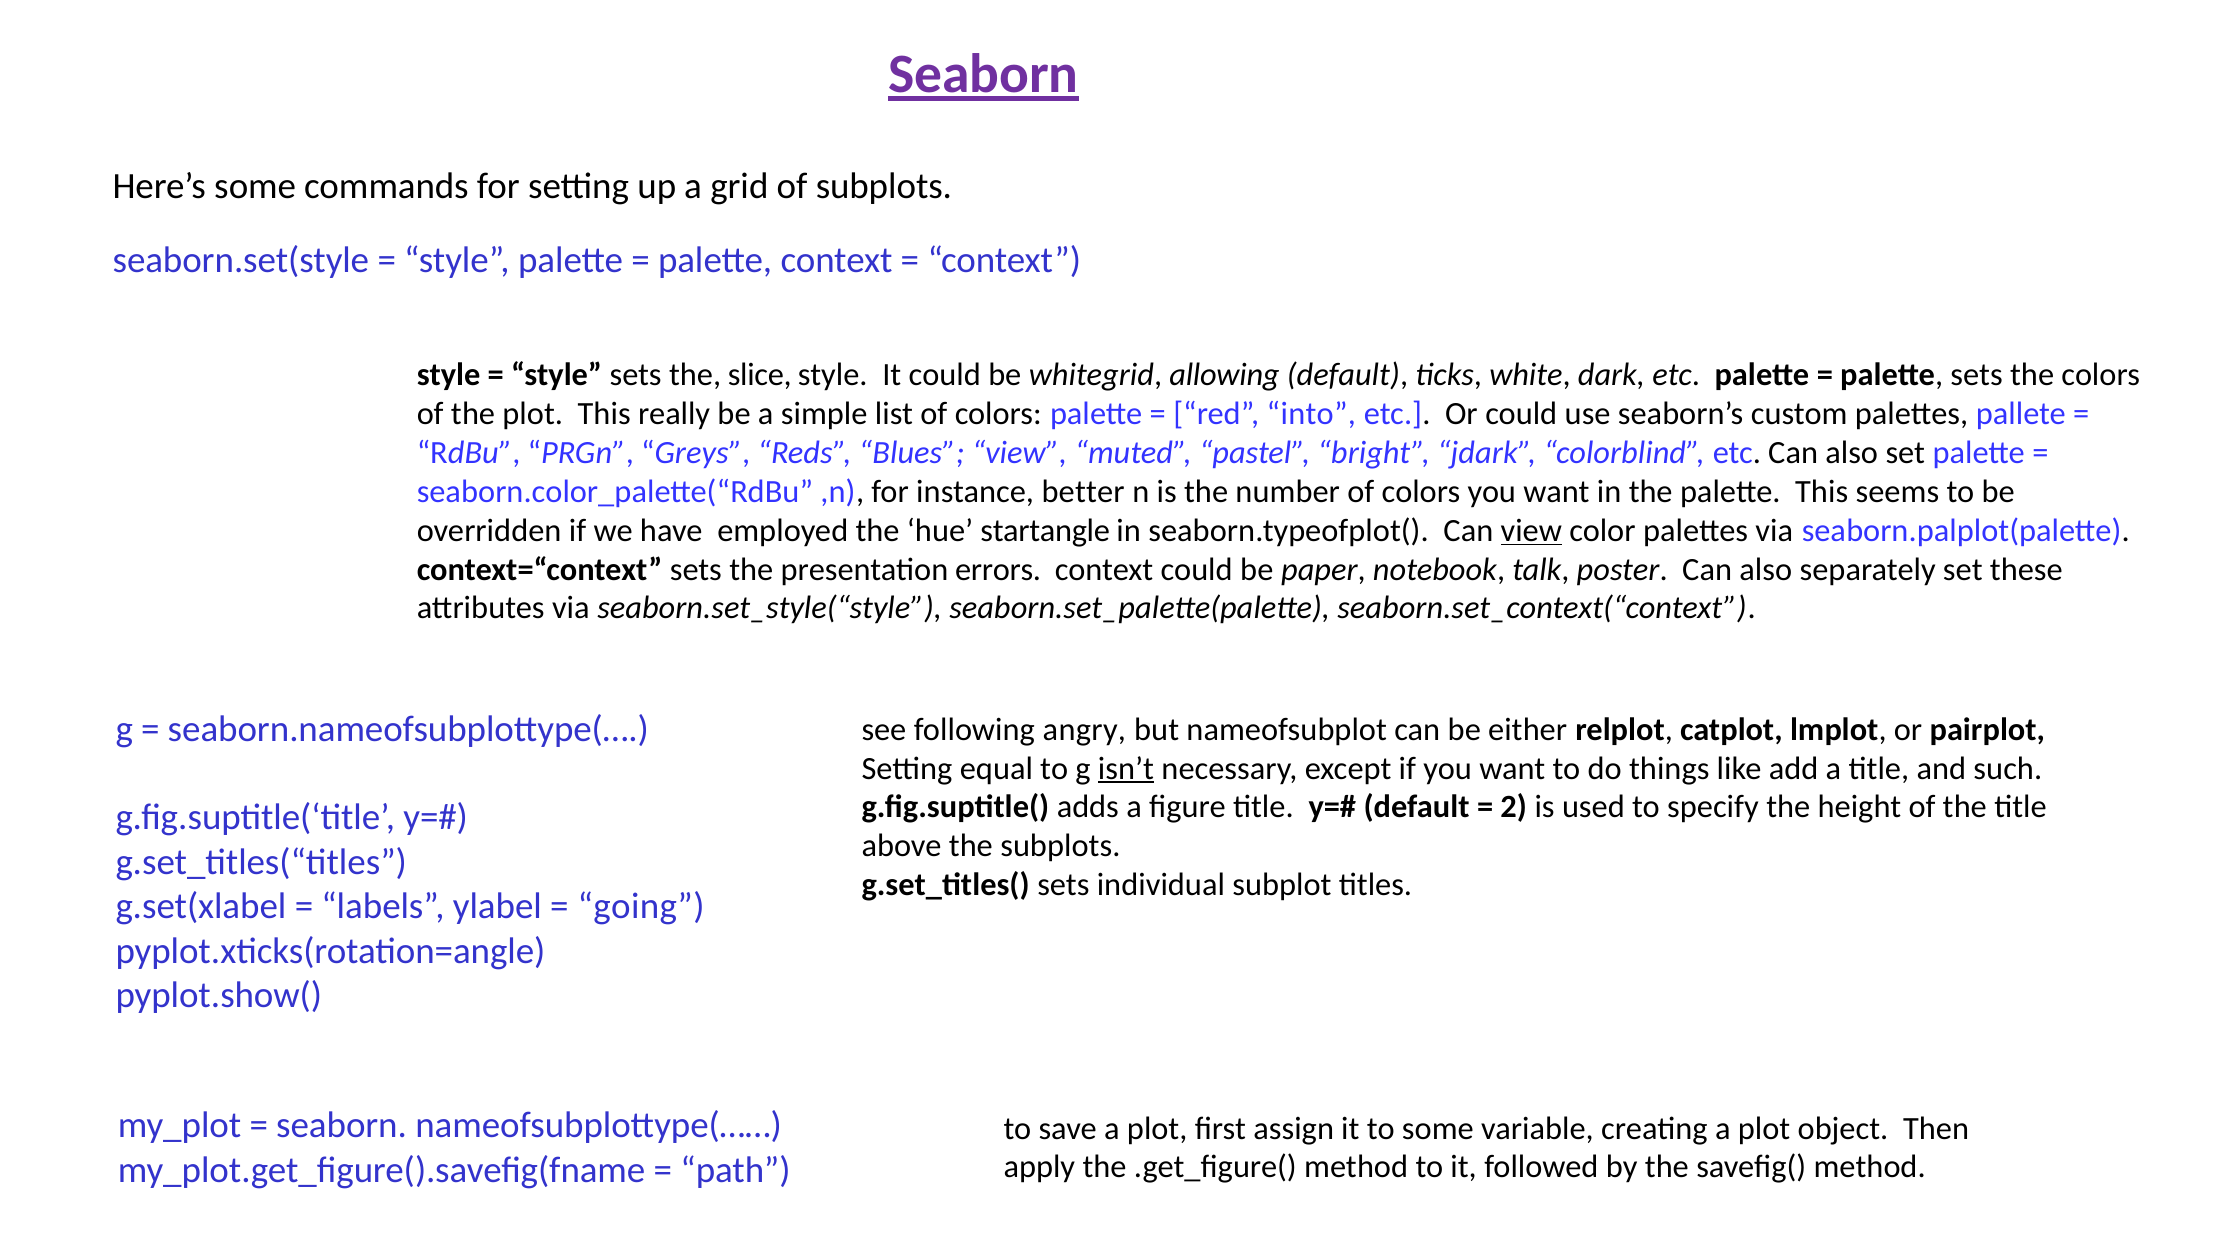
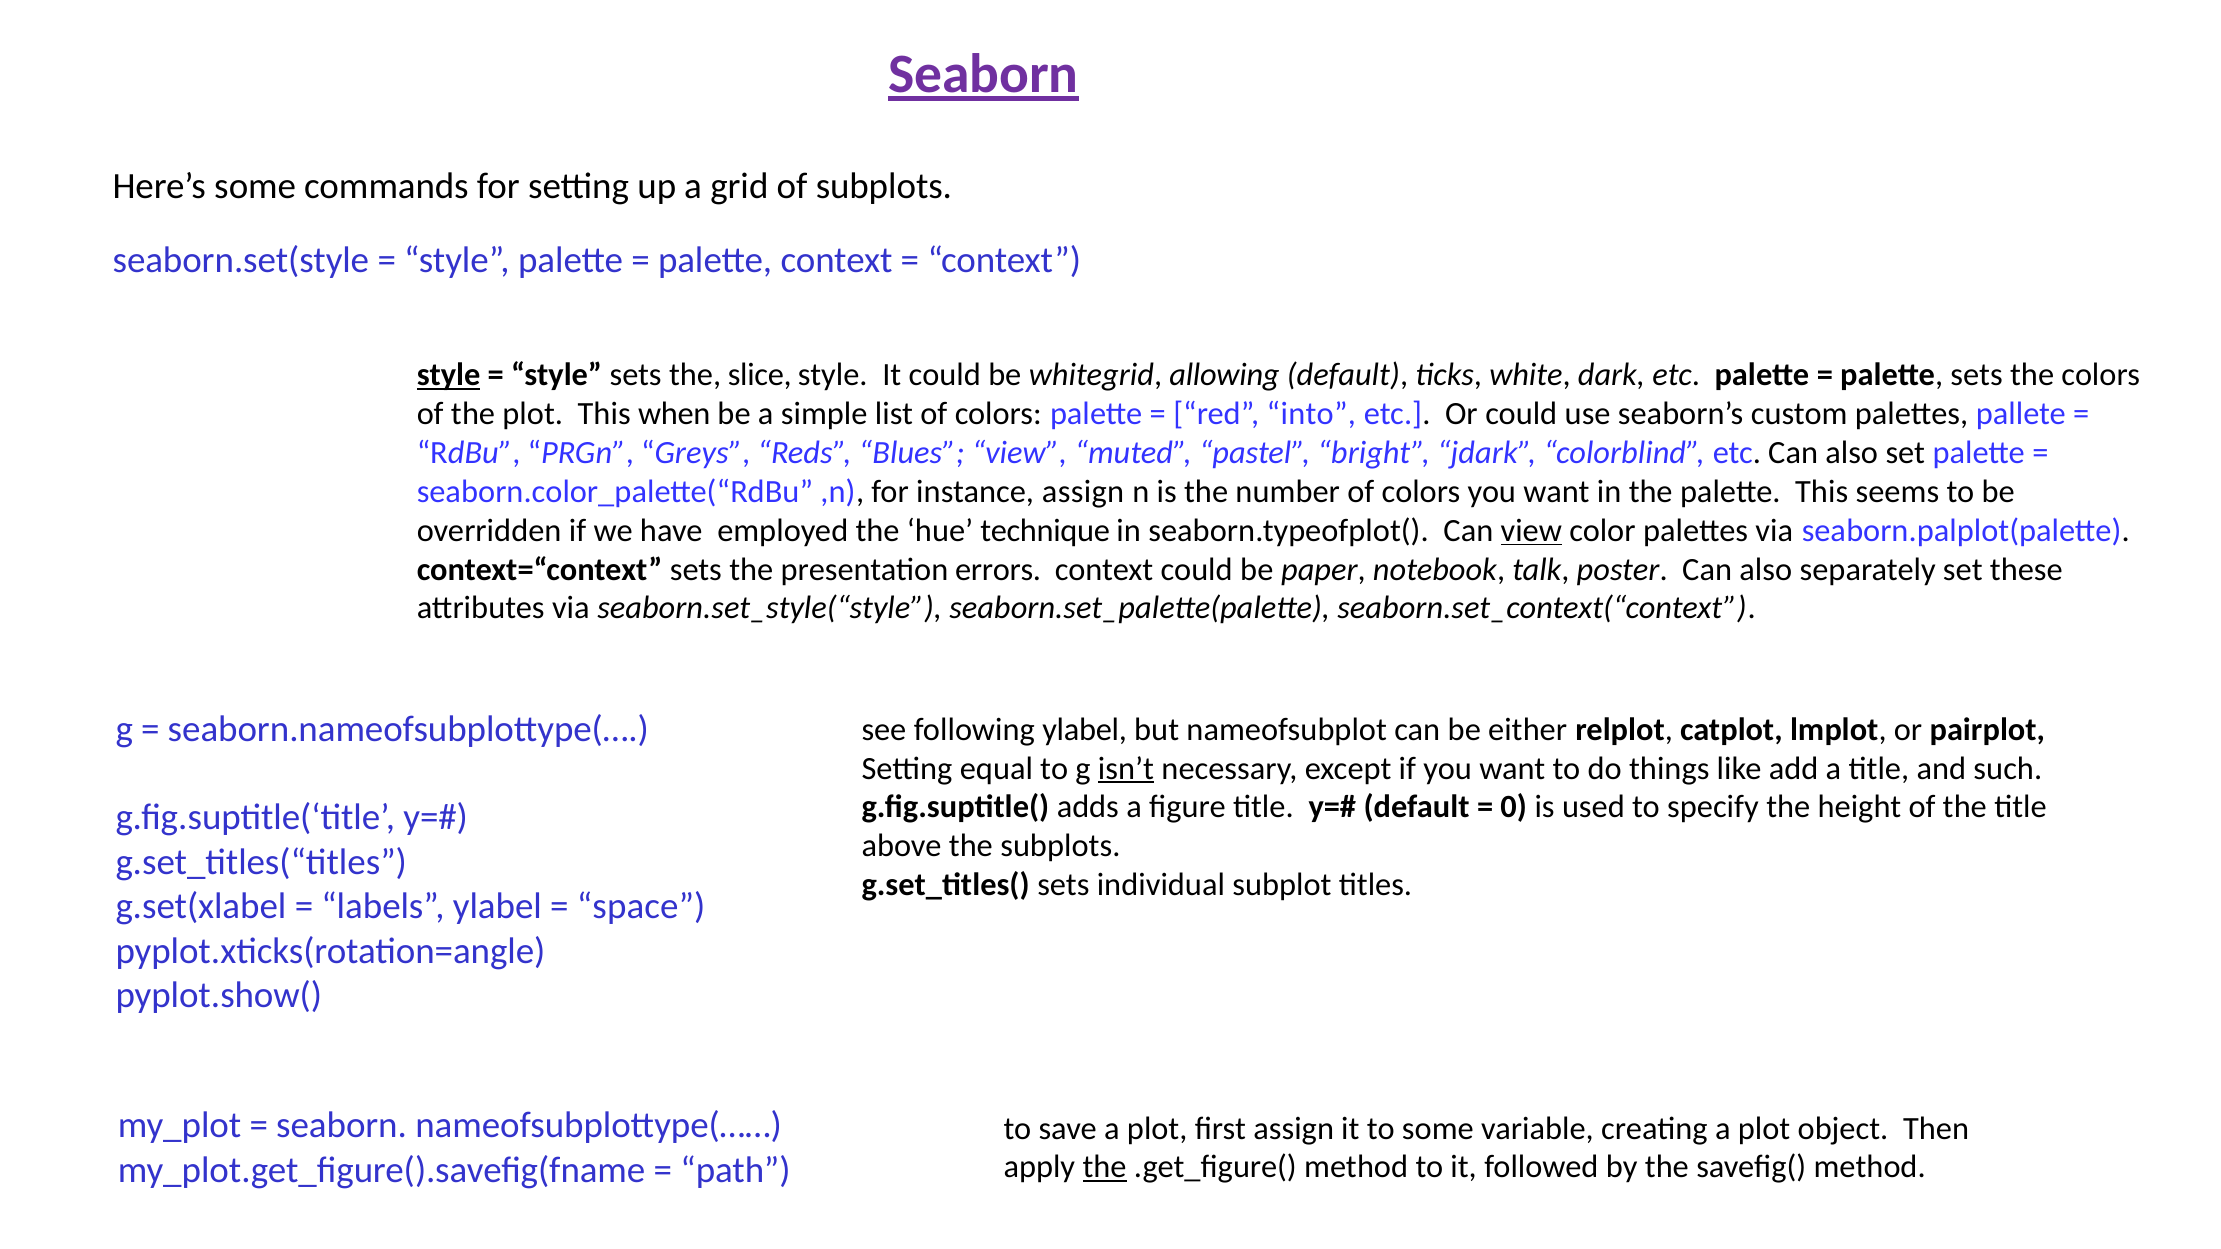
style underline: none -> present (449, 375)
really: really -> when (674, 414)
instance better: better -> assign (1083, 492)
startangle: startangle -> technique (1045, 531)
following angry: angry -> ylabel (1085, 730)
2: 2 -> 0 (1514, 807)
going: going -> space (641, 907)
the underline: none -> present (1105, 1168)
